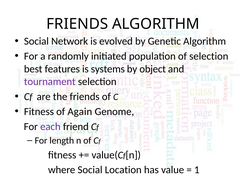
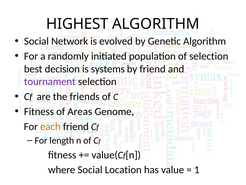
FRIENDS: FRIENDS -> HIGHEST (77, 24)
features: features -> decision (62, 69)
by object: object -> friend (153, 69)
Again: Again -> Areas (80, 111)
each colour: purple -> orange (50, 126)
